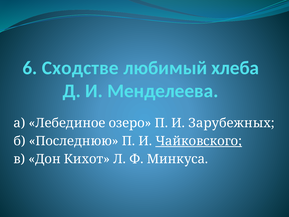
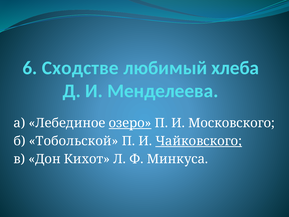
озеро underline: none -> present (130, 123)
Зарубежных: Зарубежных -> Московского (232, 123)
Последнюю: Последнюю -> Тобольской (74, 141)
